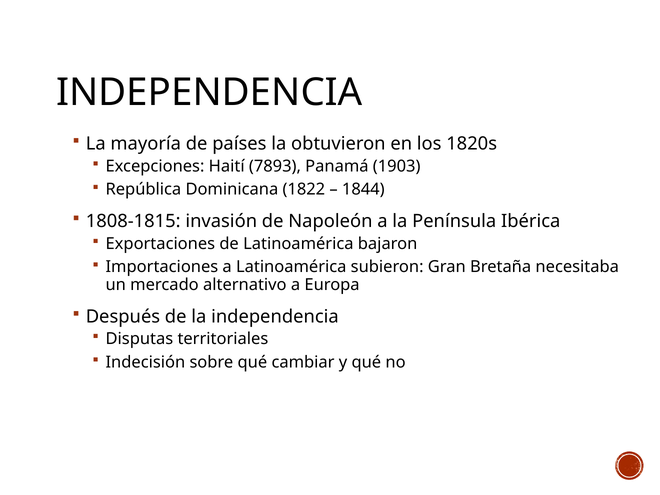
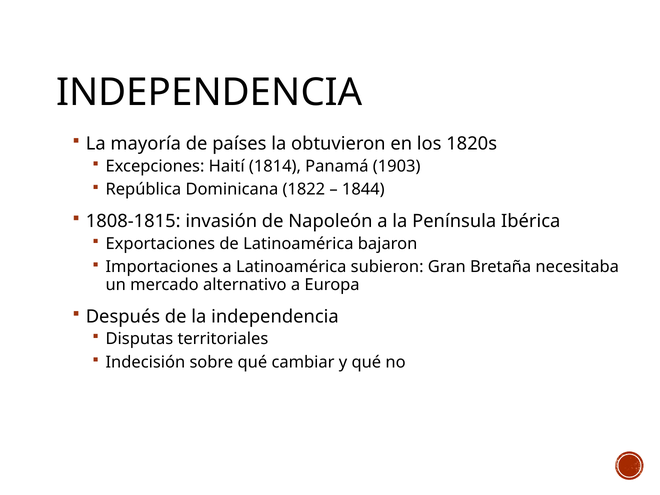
7893: 7893 -> 1814 (275, 166)
